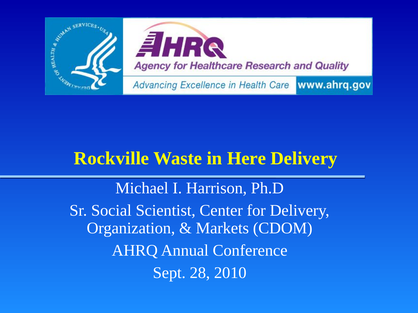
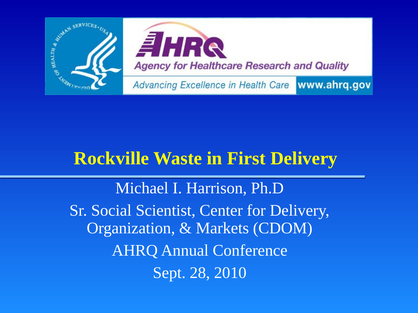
Here: Here -> First (246, 158)
